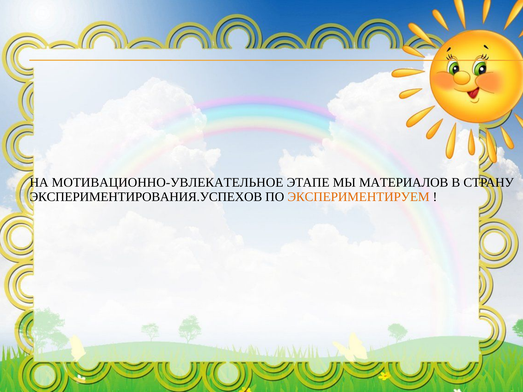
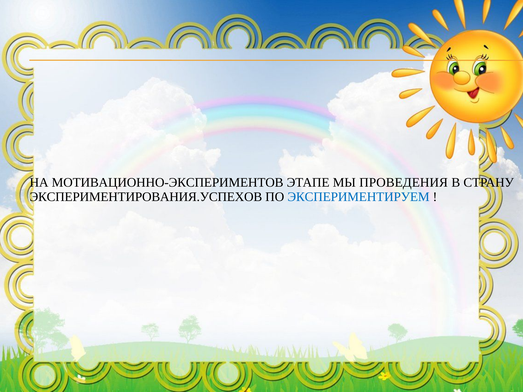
МОТИВАЦИОННО-УВЛЕКАТЕЛЬНОЕ: МОТИВАЦИОННО-УВЛЕКАТЕЛЬНОЕ -> МОТИВАЦИОННО-ЭКСПЕРИМЕНТОВ (168, 183)
МАТЕРИАЛОВ: МАТЕРИАЛОВ -> ПРОВЕДЕНИЯ (404, 183)
ЭКСПЕРИМЕНТИРУЕМ colour: orange -> blue (359, 197)
